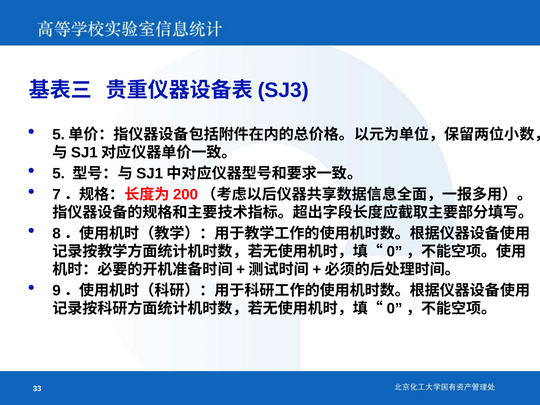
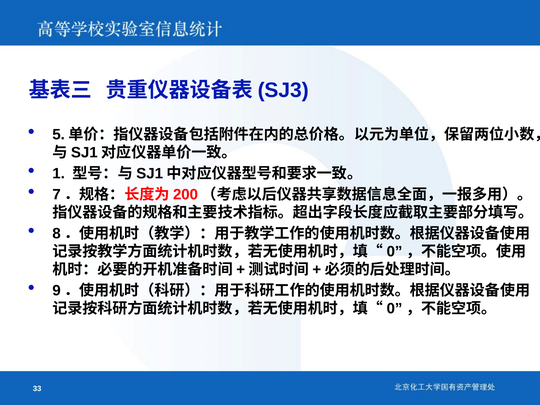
5: 5 -> 1 (59, 173)
